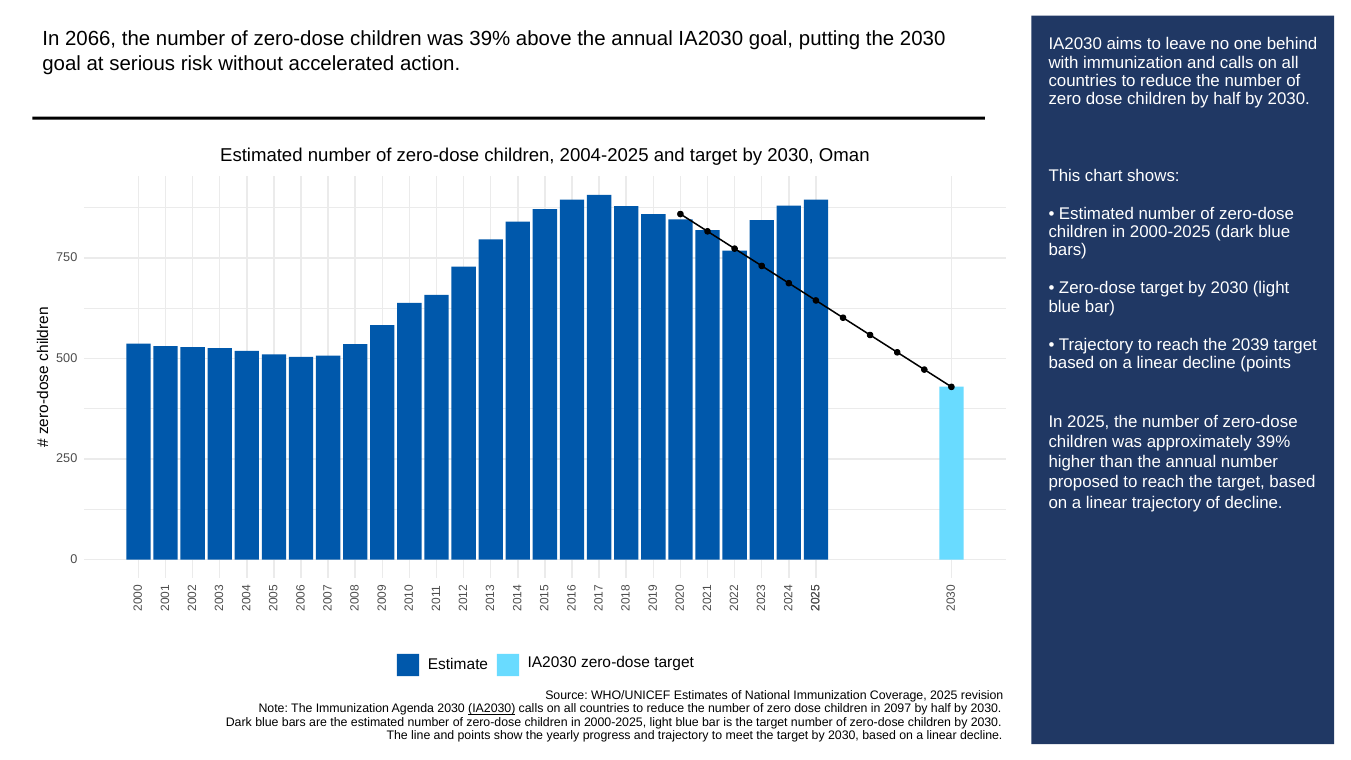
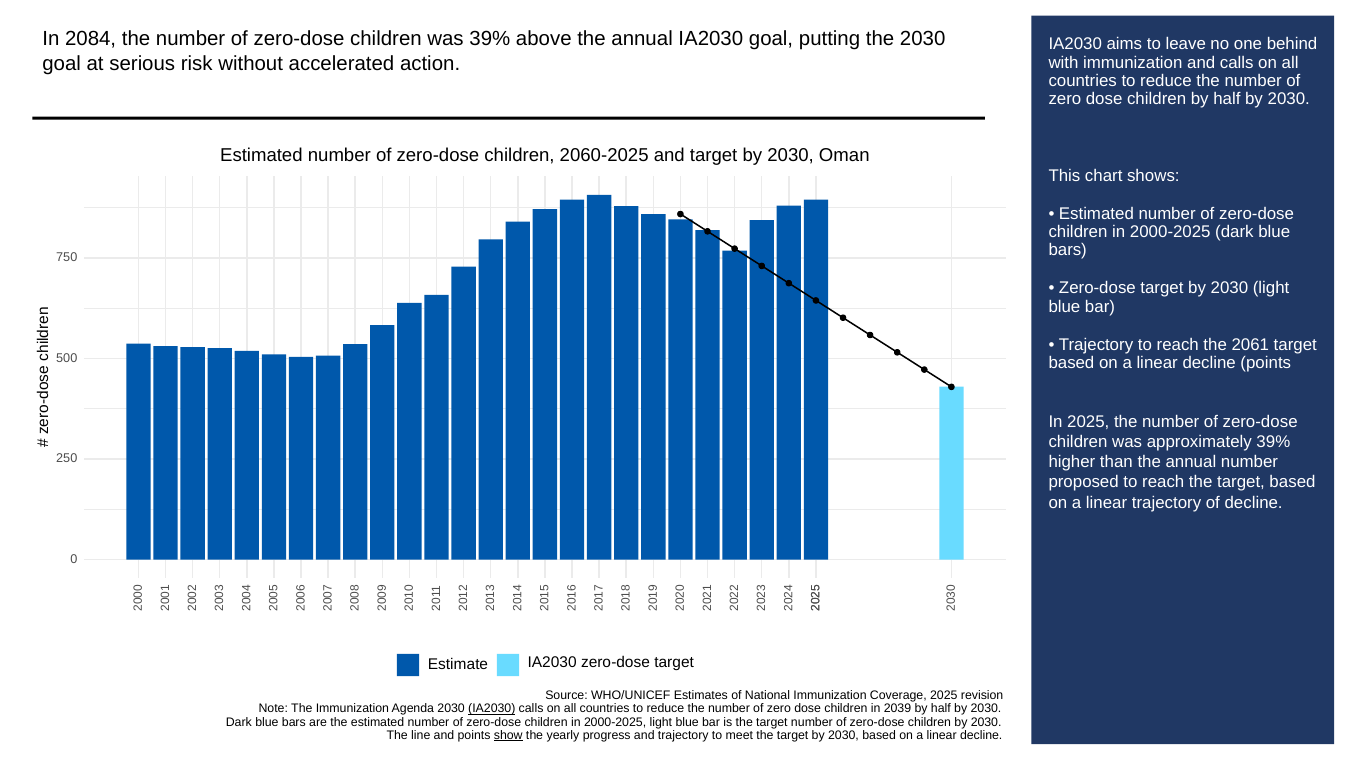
2066: 2066 -> 2084 (91, 39)
2004-2025: 2004-2025 -> 2060-2025 (604, 156)
2039: 2039 -> 2061 (1250, 345)
2097: 2097 -> 2039 (897, 709)
show underline: none -> present (508, 735)
